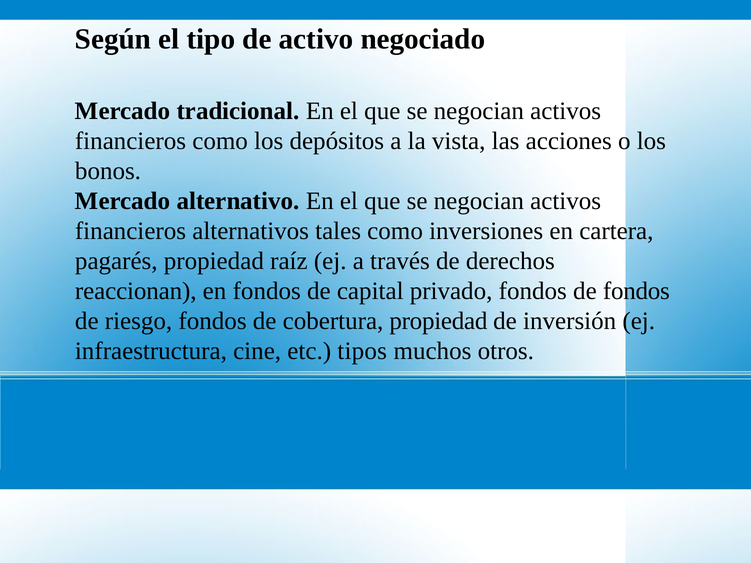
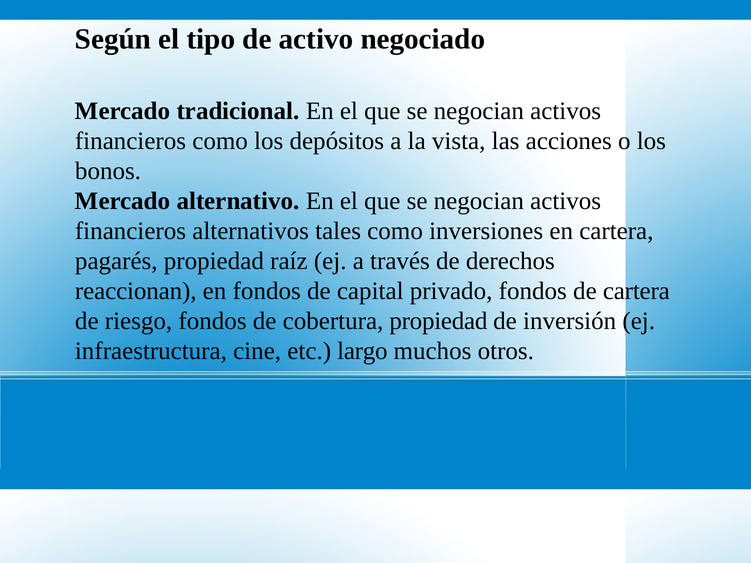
de fondos: fondos -> cartera (636, 291)
tipos: tipos -> largo (362, 351)
